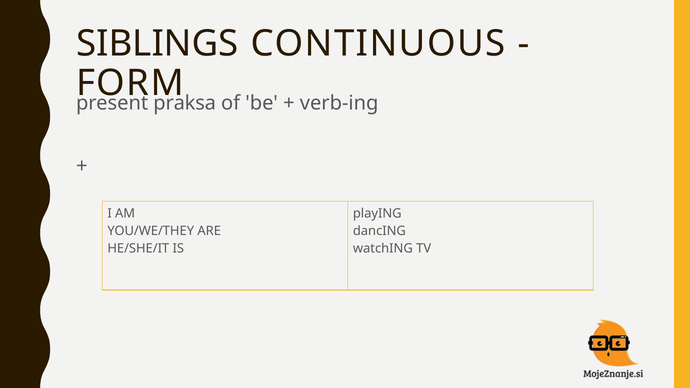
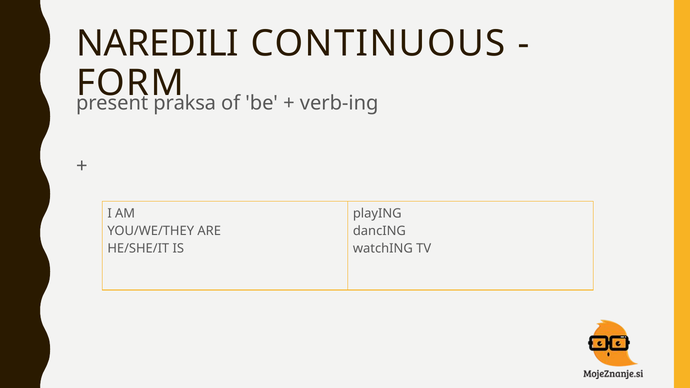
SIBLINGS: SIBLINGS -> NAREDILI (157, 44)
